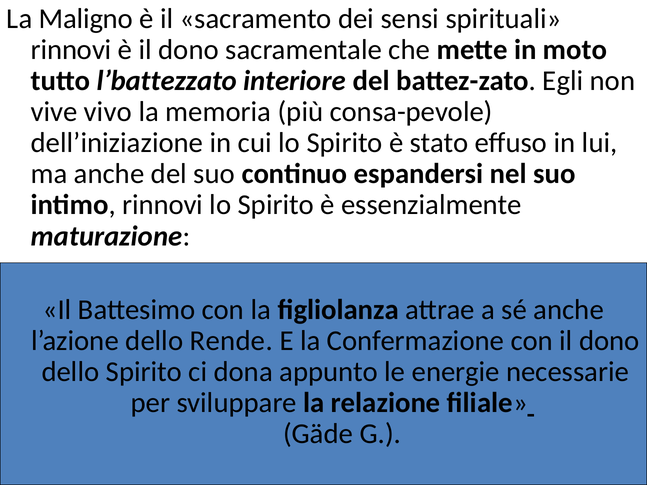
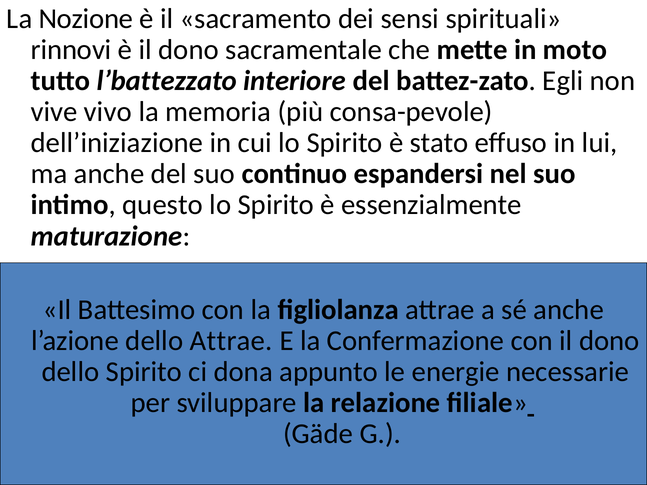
Maligno: Maligno -> Nozione (86, 19)
intimo rinnovi: rinnovi -> questo (163, 205)
dello Rende: Rende -> Attrae (231, 341)
